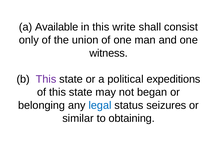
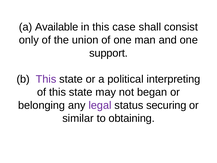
write: write -> case (124, 27)
witness: witness -> support (109, 53)
expeditions: expeditions -> interpreting (173, 79)
legal colour: blue -> purple (100, 105)
seizures: seizures -> securing (166, 105)
